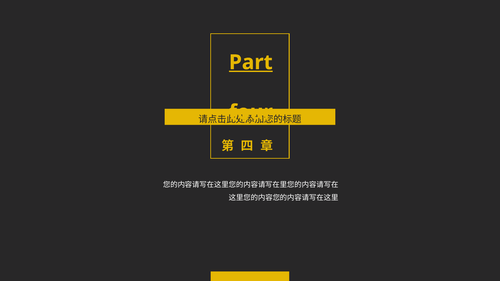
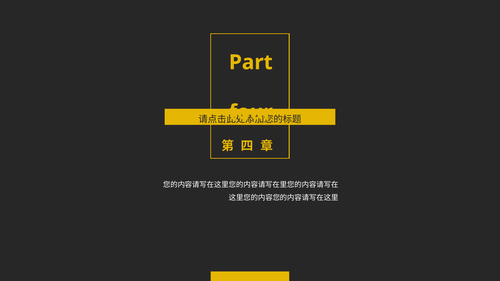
Part underline: present -> none (251, 62)
